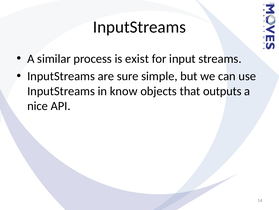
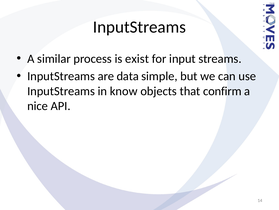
sure: sure -> data (128, 76)
outputs: outputs -> confirm (222, 91)
